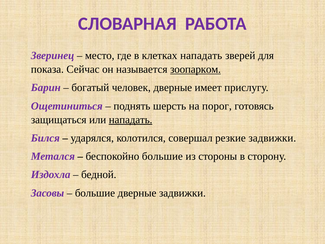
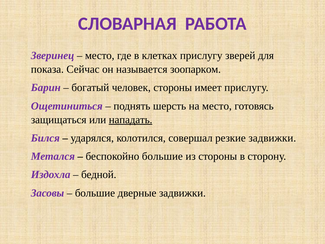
клетках нападать: нападать -> прислугу (201, 56)
зоопарком underline: present -> none (196, 69)
человек дверные: дверные -> стороны (173, 88)
на порог: порог -> место (217, 106)
